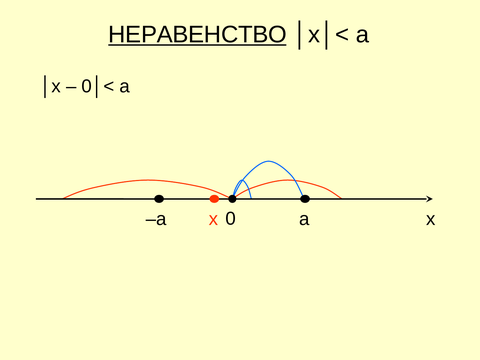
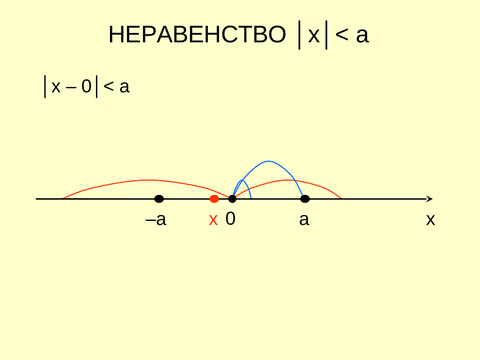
НЕРАВЕНСТВО underline: present -> none (198, 35)
